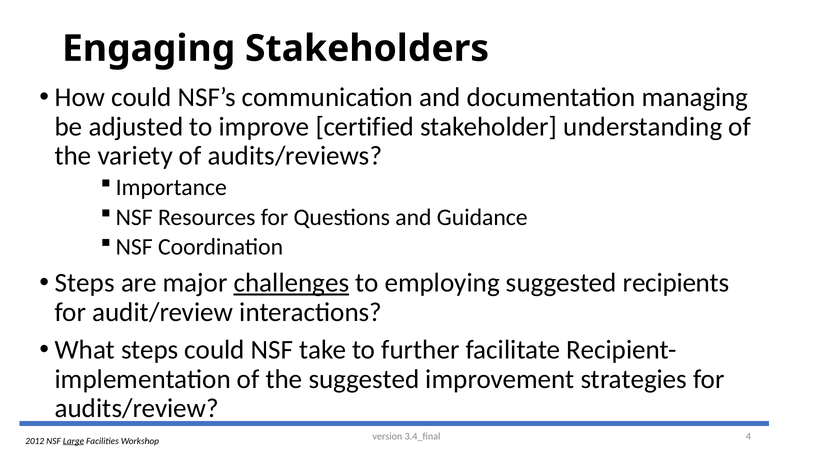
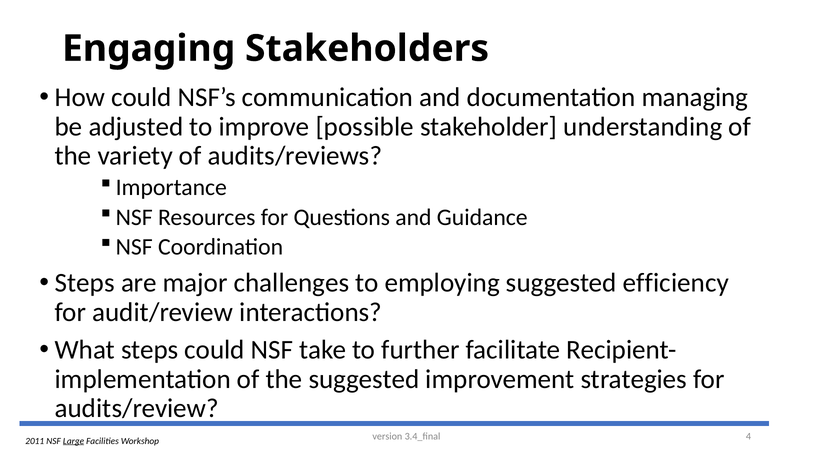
certified: certified -> possible (365, 127)
challenges underline: present -> none (291, 283)
recipients: recipients -> efficiency (676, 283)
2012: 2012 -> 2011 (35, 441)
